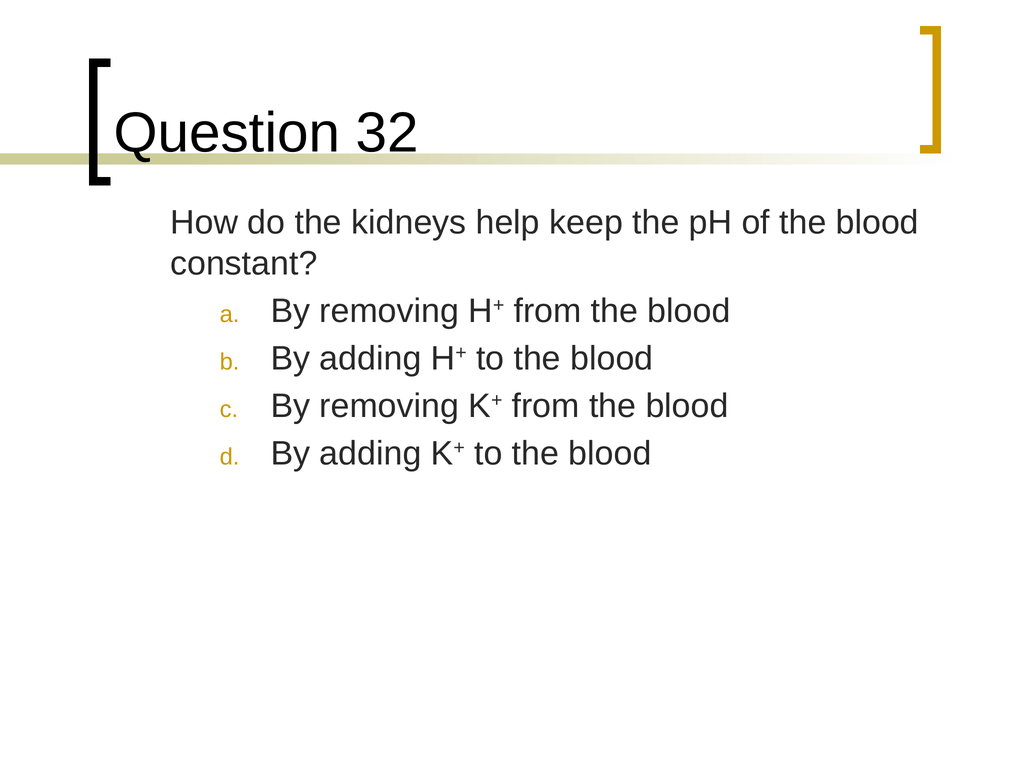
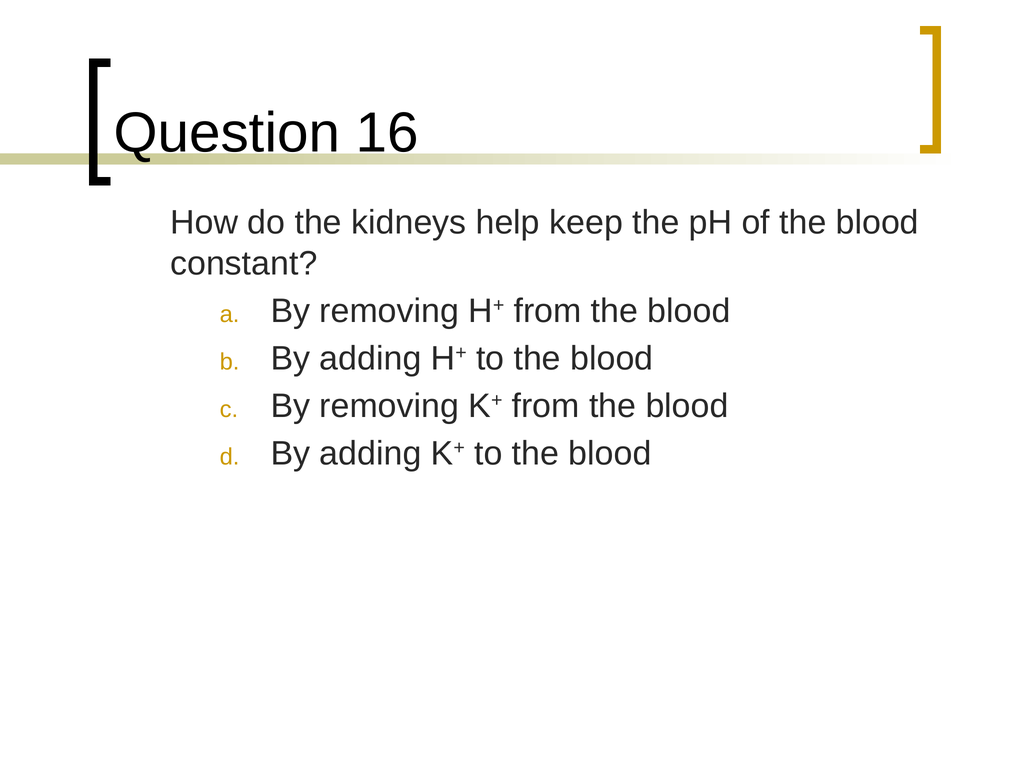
32: 32 -> 16 (387, 133)
